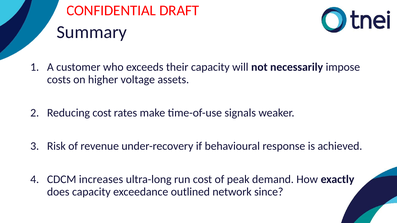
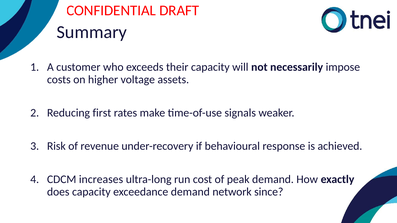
Reducing cost: cost -> first (102, 113)
exceedance outlined: outlined -> demand (190, 192)
